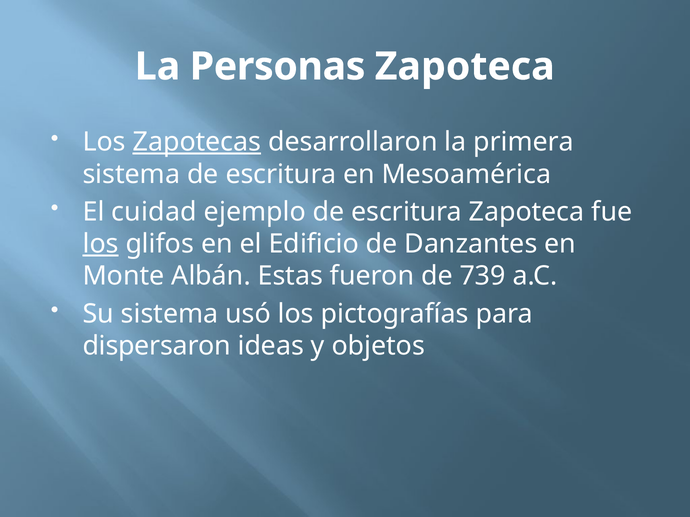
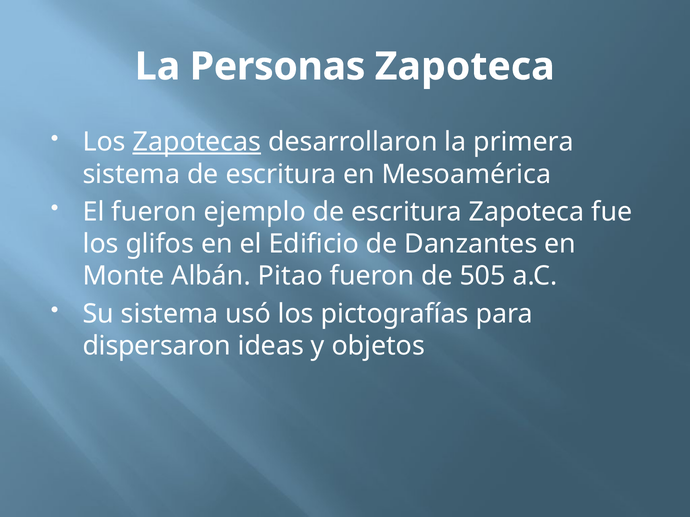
El cuidad: cuidad -> fueron (154, 212)
los underline: present -> none (101, 244)
Estas: Estas -> Pitao (290, 276)
739: 739 -> 505 (483, 276)
